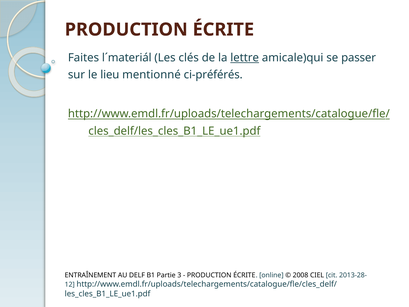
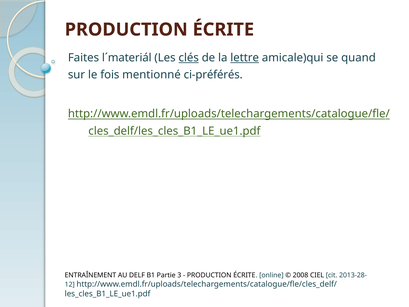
clés underline: none -> present (189, 58)
passer: passer -> quand (358, 58)
lieu: lieu -> fois (110, 75)
